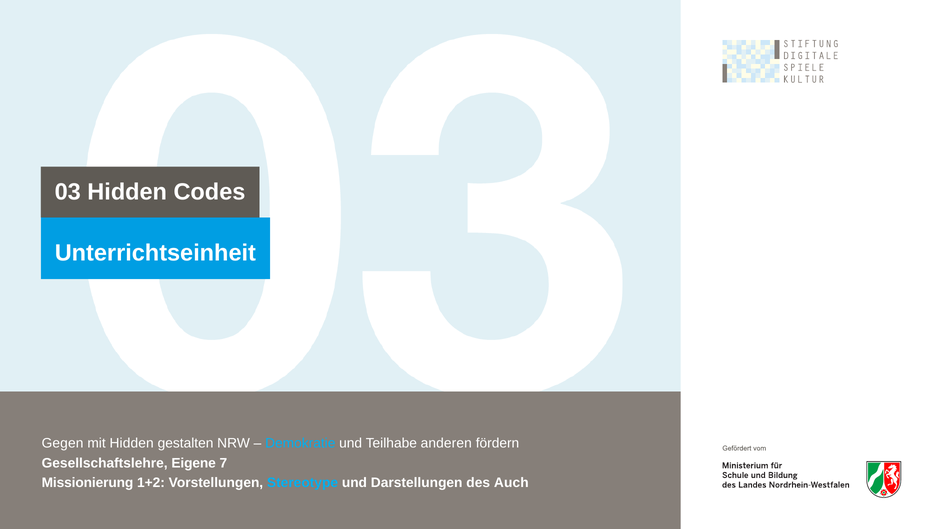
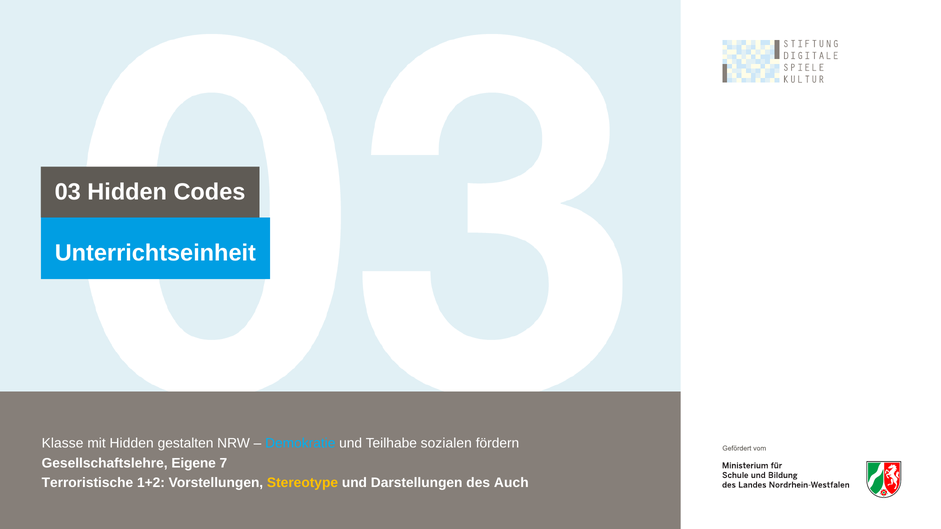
Gegen: Gegen -> Klasse (63, 444)
anderen: anderen -> sozialen (446, 444)
Missionierung: Missionierung -> Terroristische (87, 483)
Stereotype colour: light blue -> yellow (303, 483)
